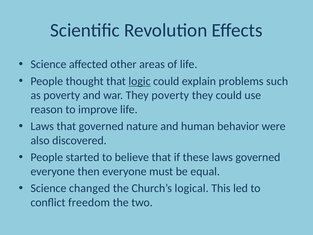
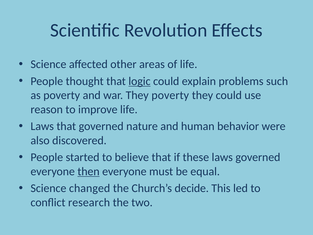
then underline: none -> present (89, 171)
logical: logical -> decide (192, 188)
freedom: freedom -> research (89, 202)
